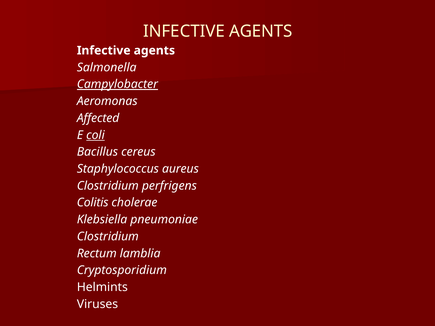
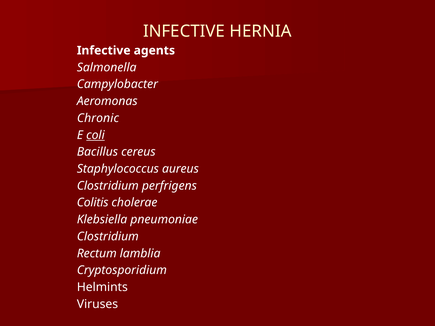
AGENTS: AGENTS -> HERNIA (261, 31)
Campylobacter underline: present -> none (117, 84)
Affected: Affected -> Chronic (98, 118)
